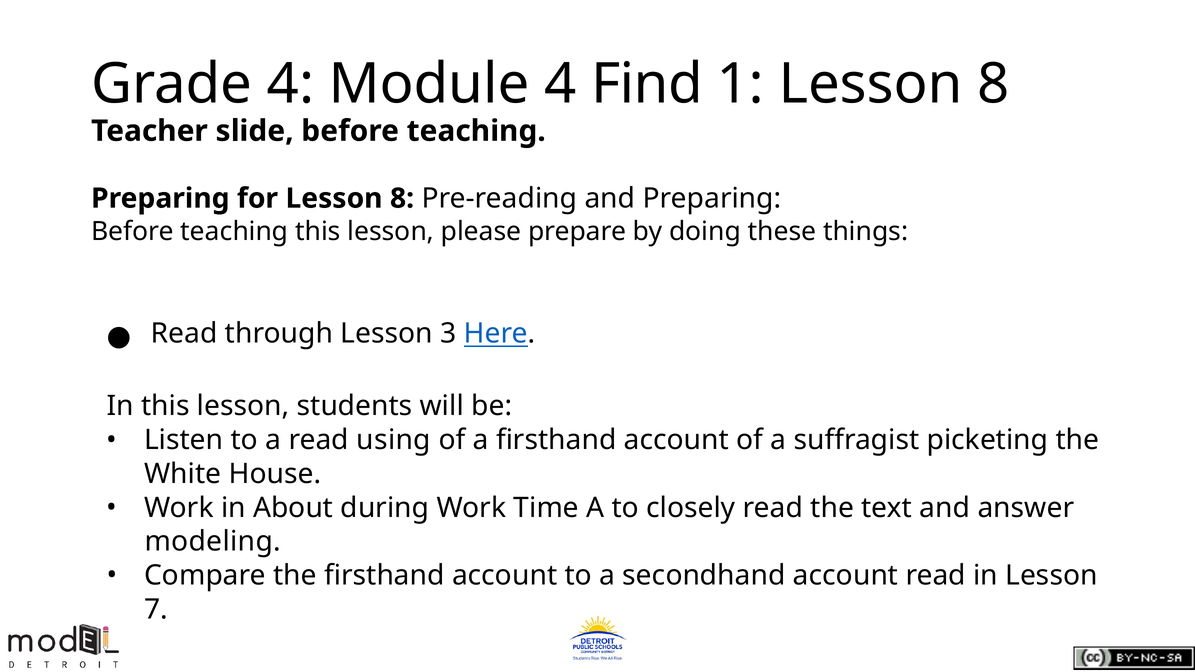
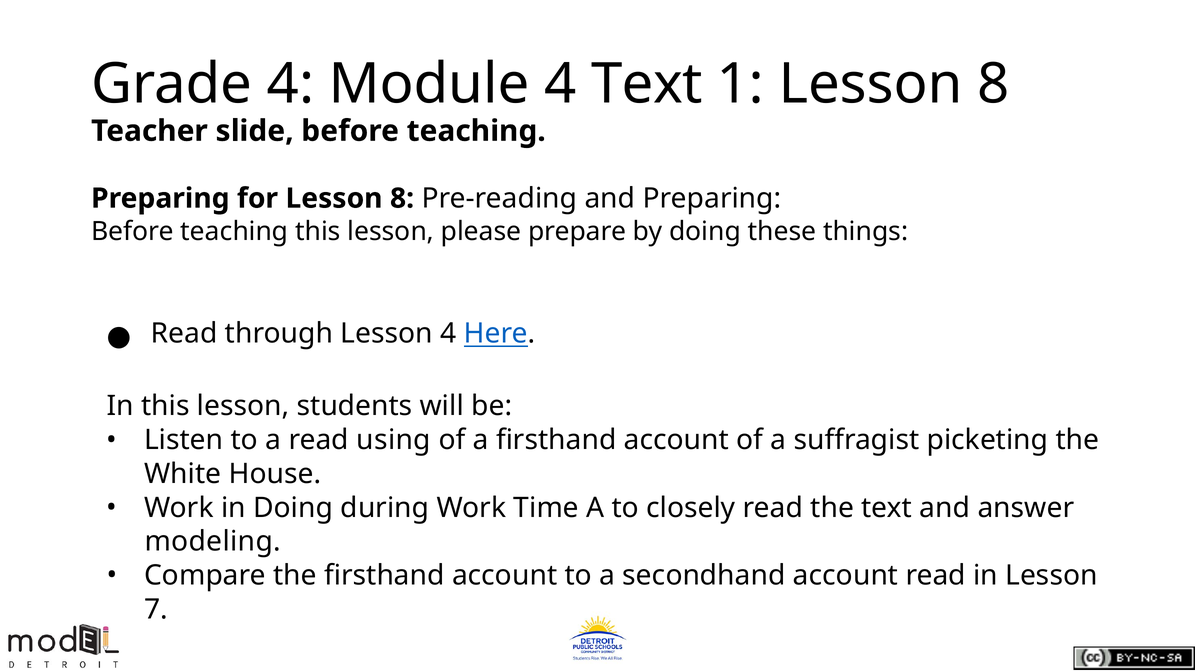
4 Find: Find -> Text (647, 84)
Lesson 3: 3 -> 4 (448, 334)
in About: About -> Doing (293, 508)
